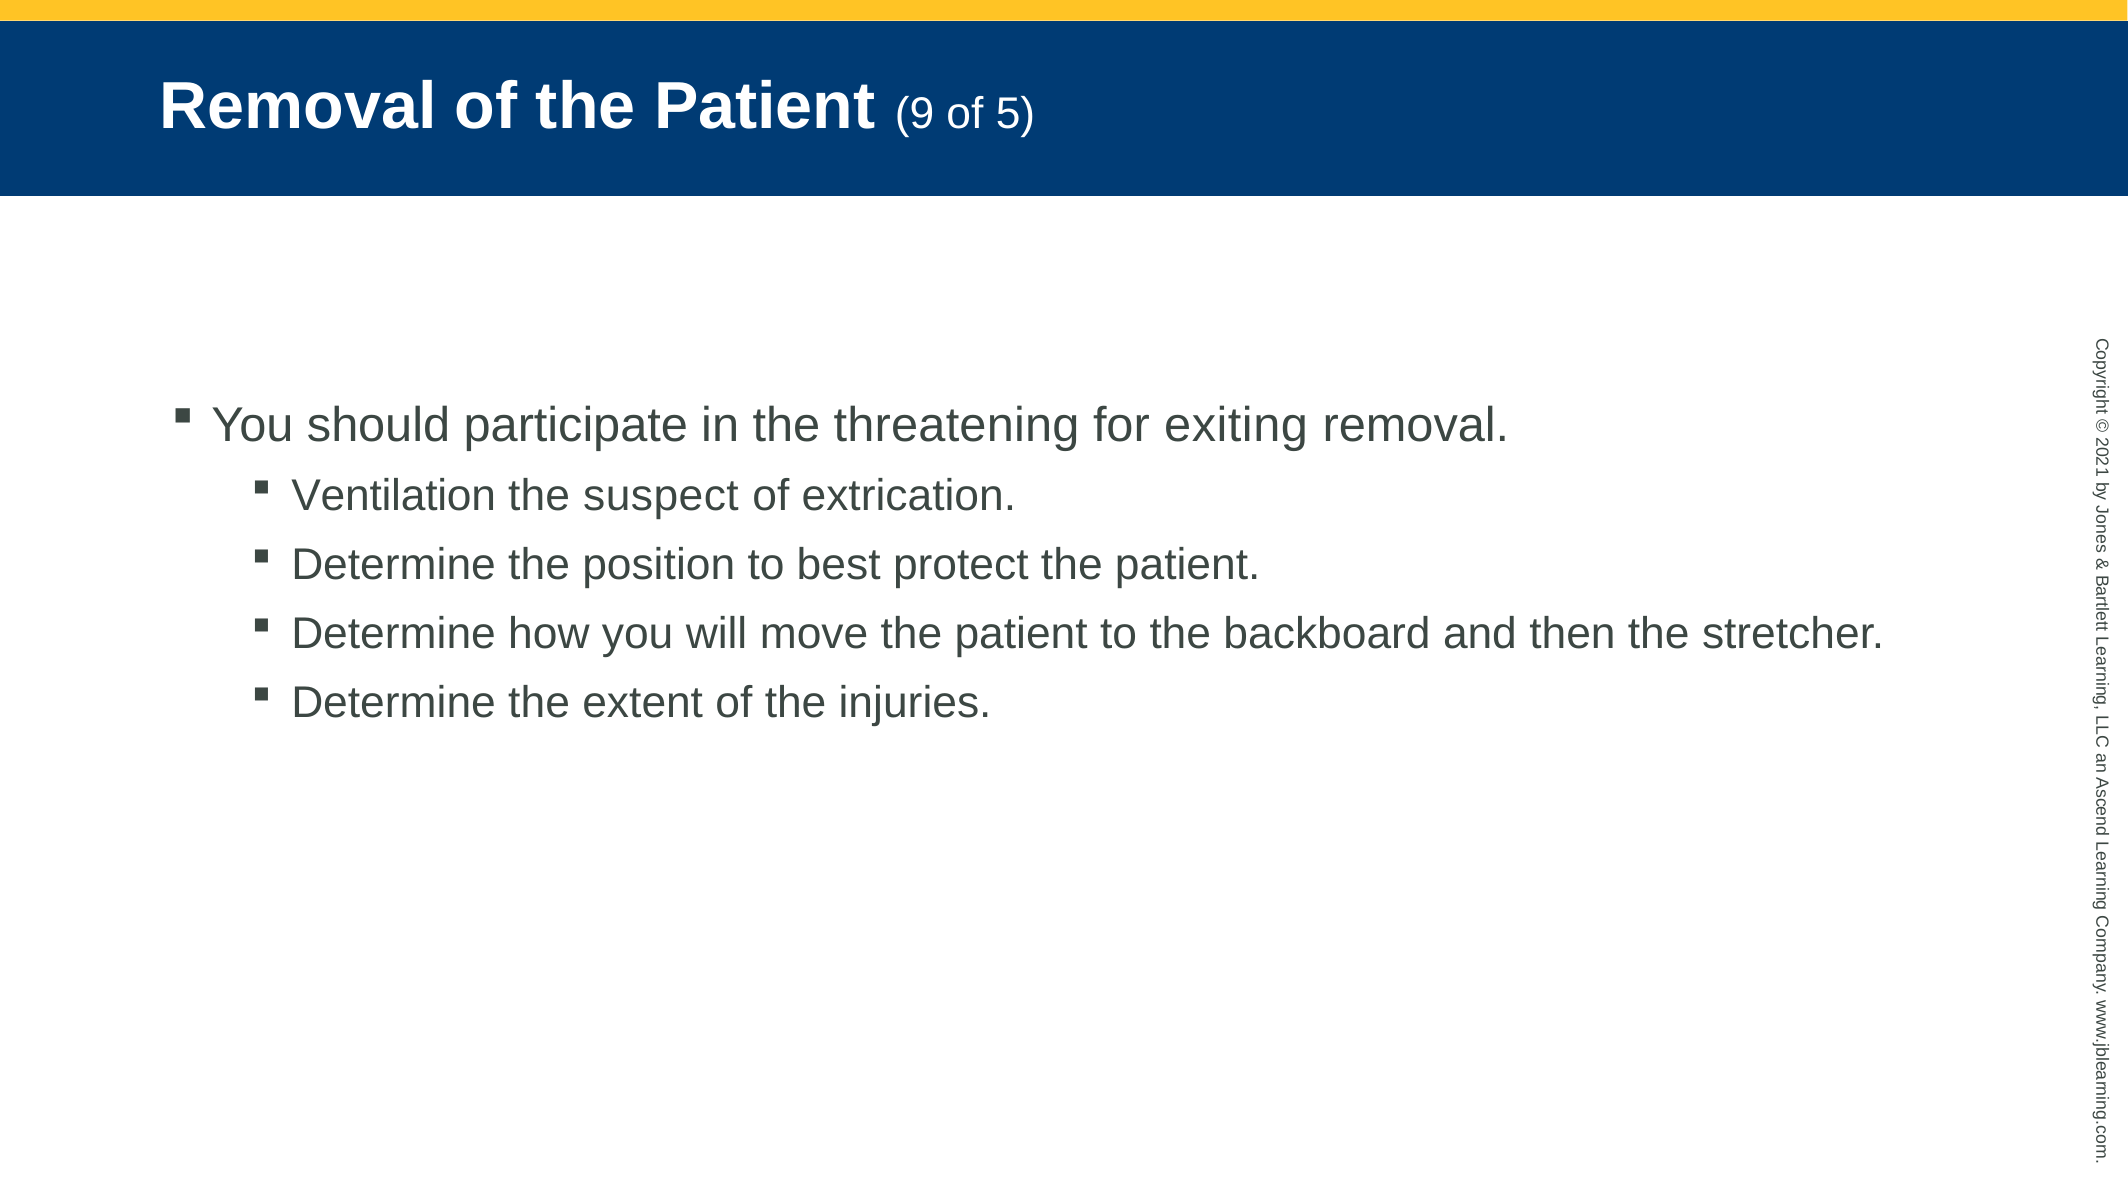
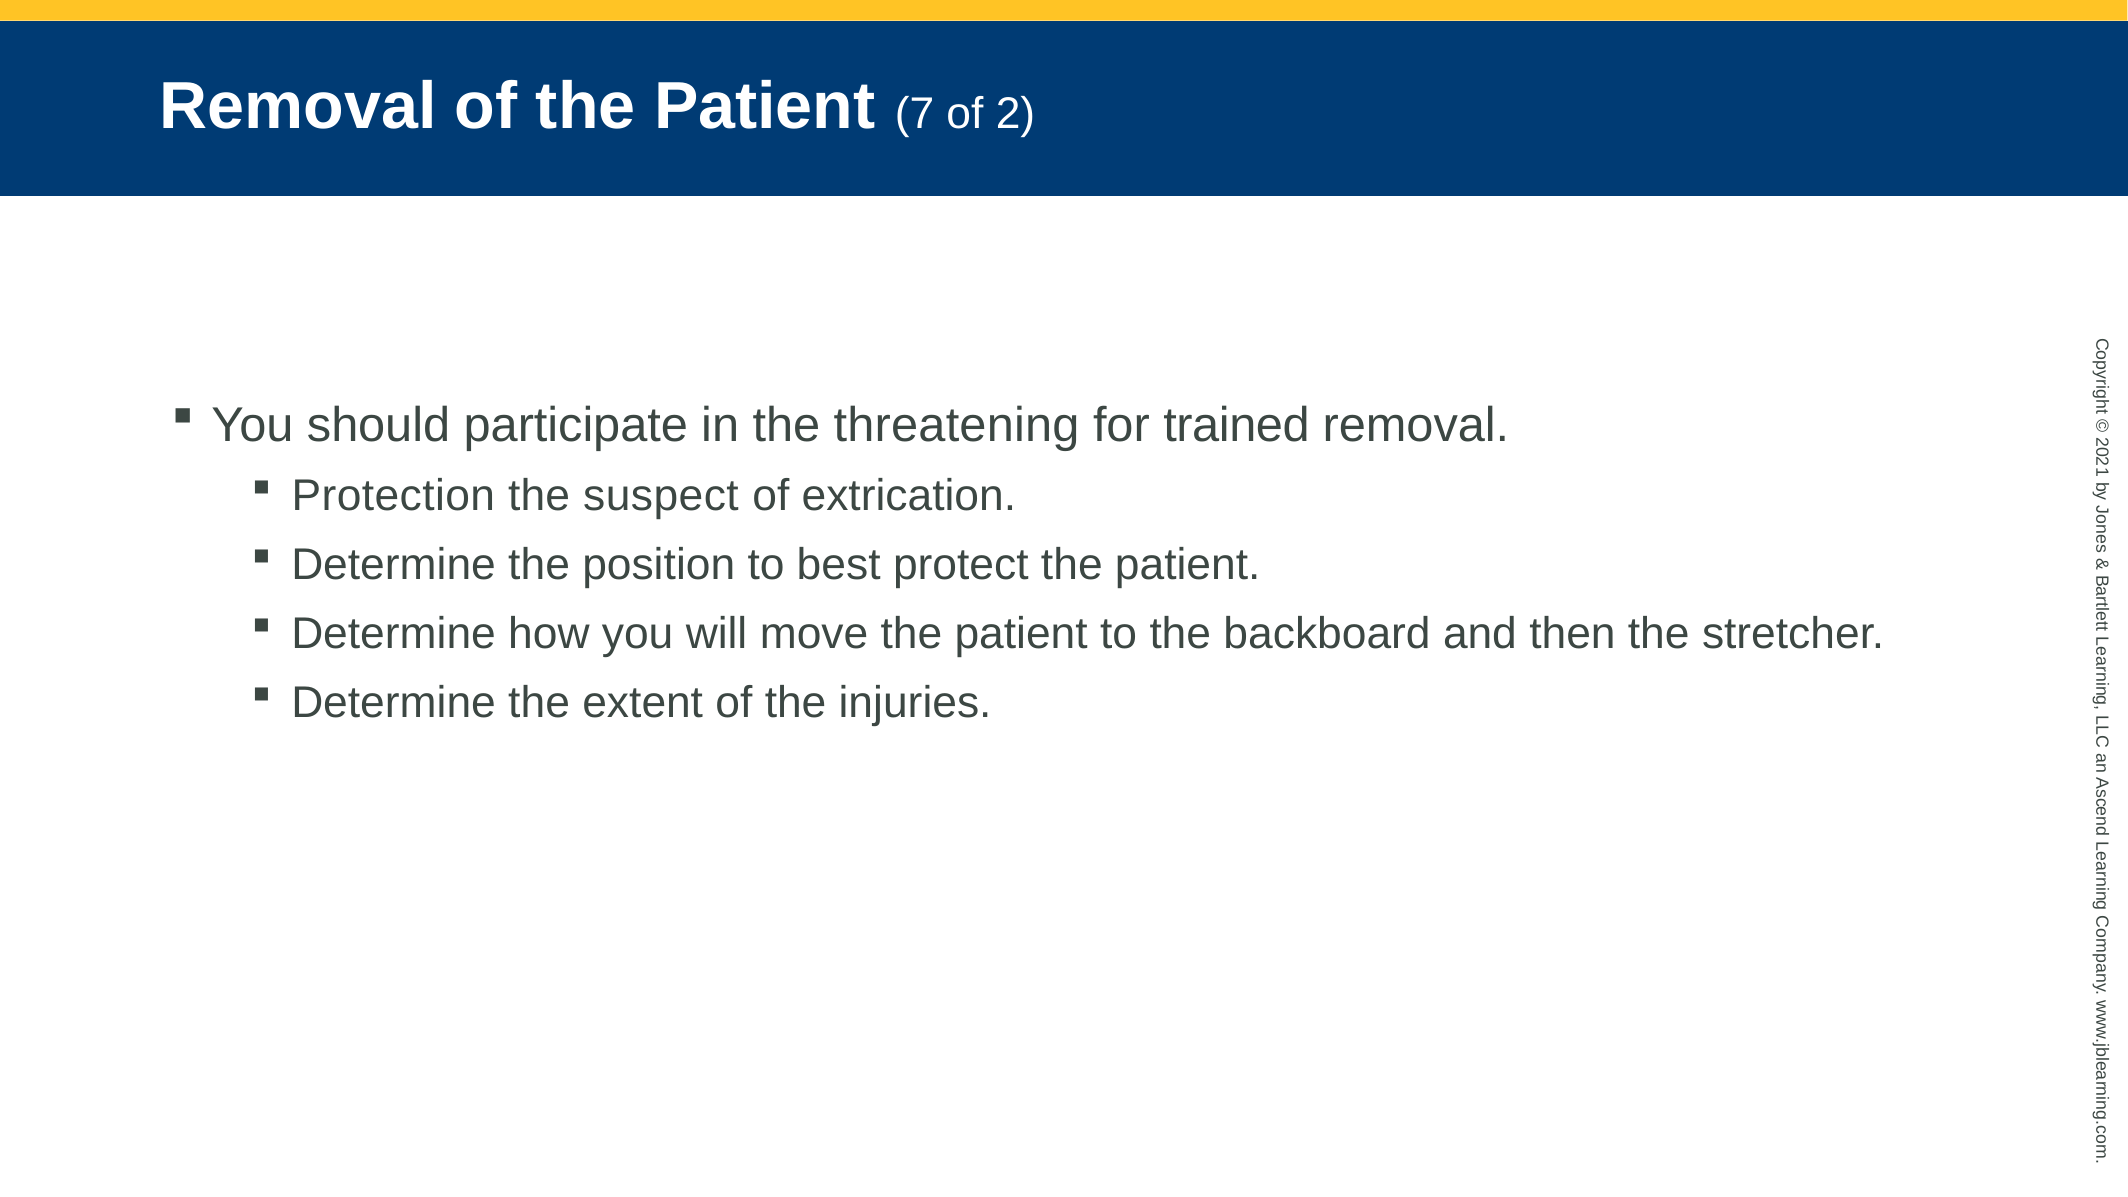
9: 9 -> 7 (915, 114)
of 5: 5 -> 2 (1016, 114)
exiting: exiting -> trained (1237, 425)
Ventilation: Ventilation -> Protection (393, 496)
